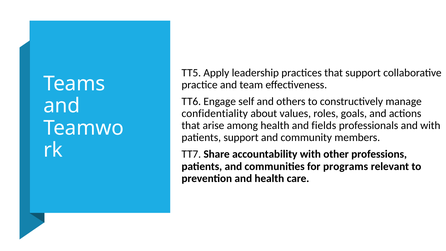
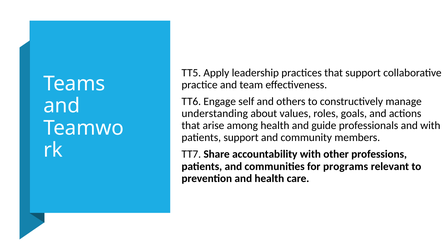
confidentiality: confidentiality -> understanding (215, 113)
fields: fields -> guide (324, 125)
